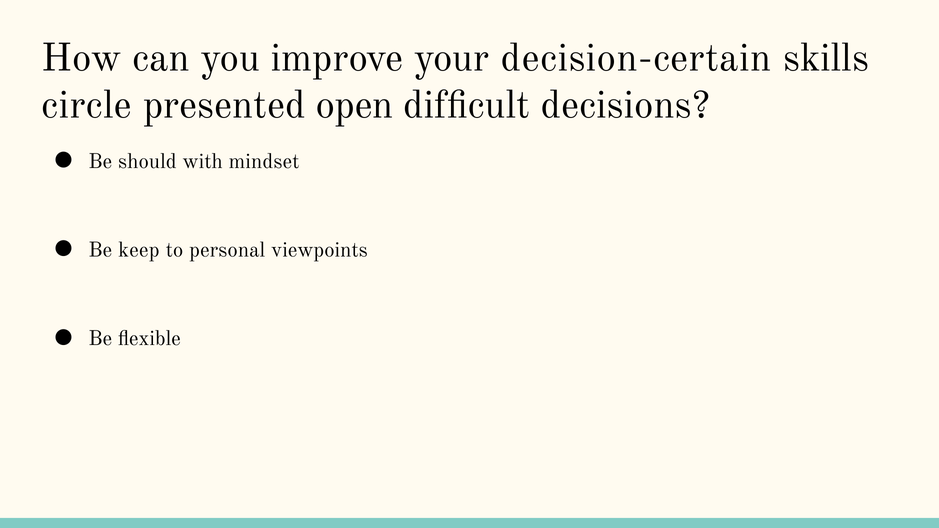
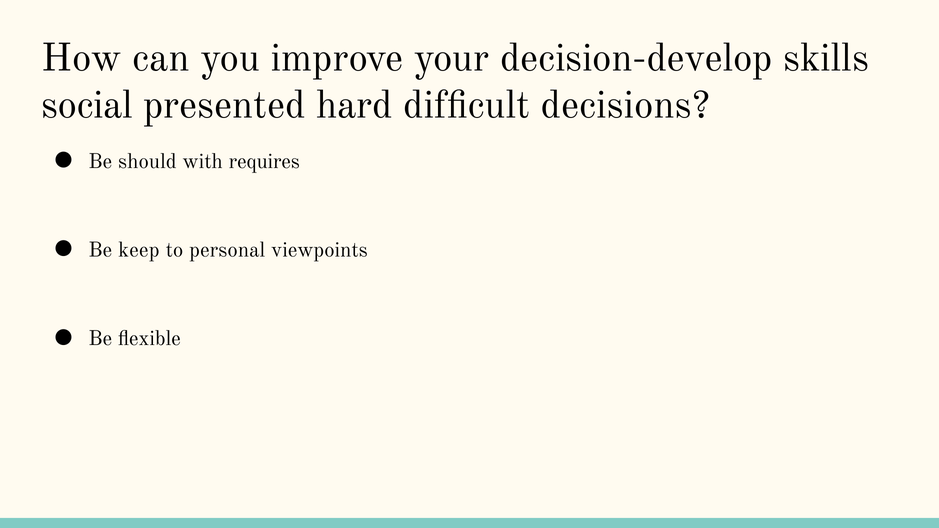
decision-certain: decision-certain -> decision-develop (636, 58)
circle: circle -> social (87, 105)
open: open -> hard (354, 105)
mindset: mindset -> requires (264, 161)
